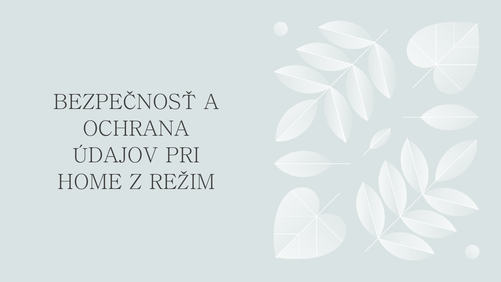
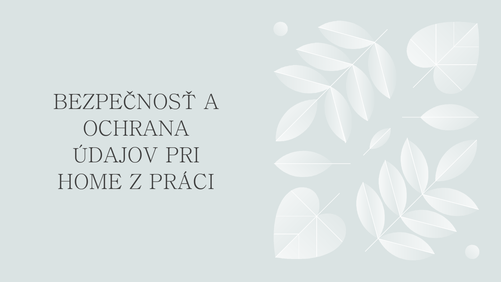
REŽIM: REŽIM -> PRÁCI (182, 182)
